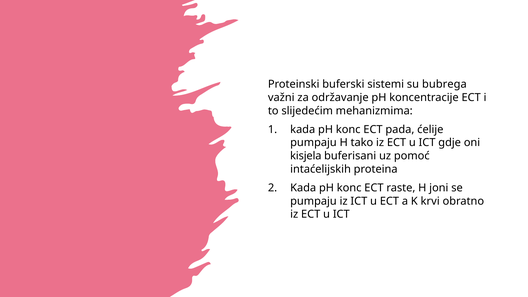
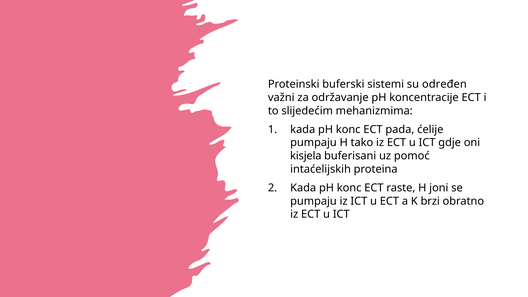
bubrega: bubrega -> određen (444, 84)
krvi: krvi -> brzi (430, 201)
